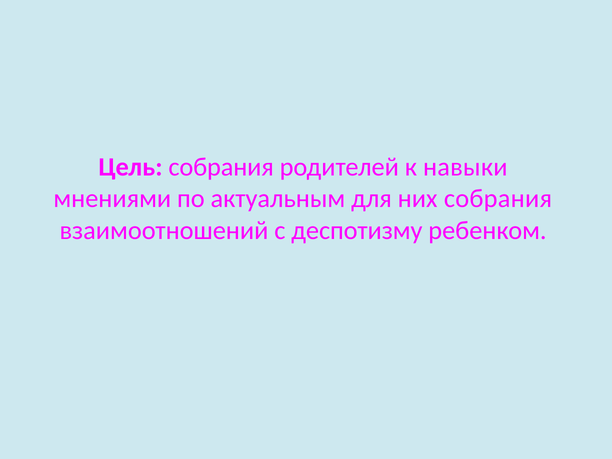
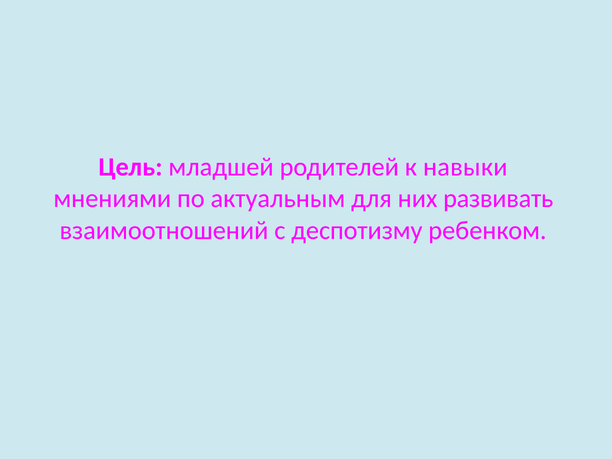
Цель собрания: собрания -> младшей (221, 167)
них собрания: собрания -> развивать (498, 199)
